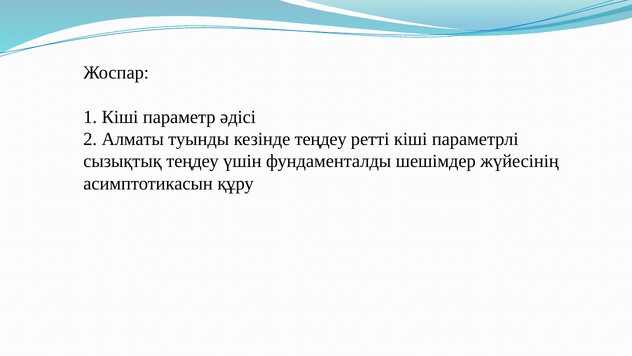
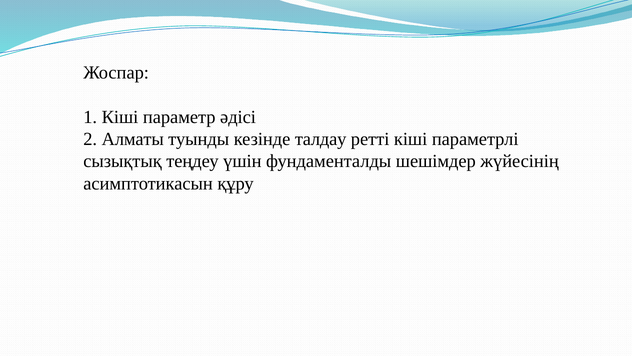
кезінде теңдеу: теңдеу -> талдау (321, 139)
